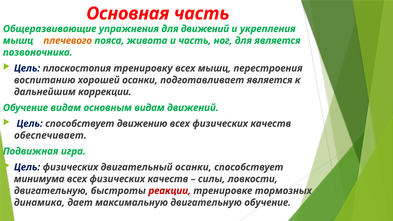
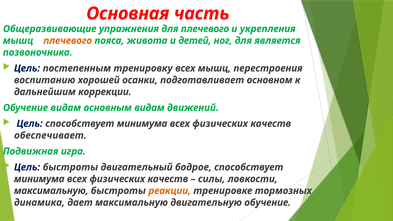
для движений: движений -> плечевого (205, 29)
и часть: часть -> детей (195, 41)
плоскостопия: плоскостопия -> постепенным (77, 68)
подготавливает является: является -> основном (270, 80)
Цель способствует движению: движению -> минимума (142, 124)
Цель физических: физических -> быстроты (70, 167)
двигательный осанки: осанки -> бодрое (193, 167)
двигательную: двигательную -> максимальную (51, 191)
реакции colour: red -> orange (170, 191)
